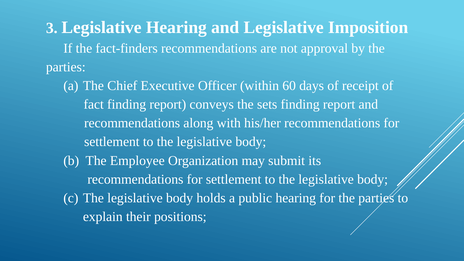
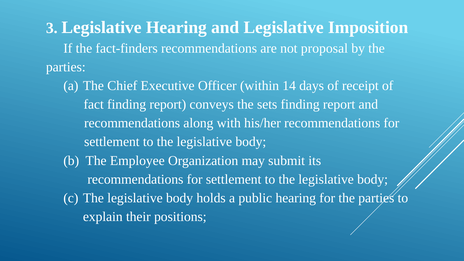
approval: approval -> proposal (324, 48)
60: 60 -> 14 (289, 86)
